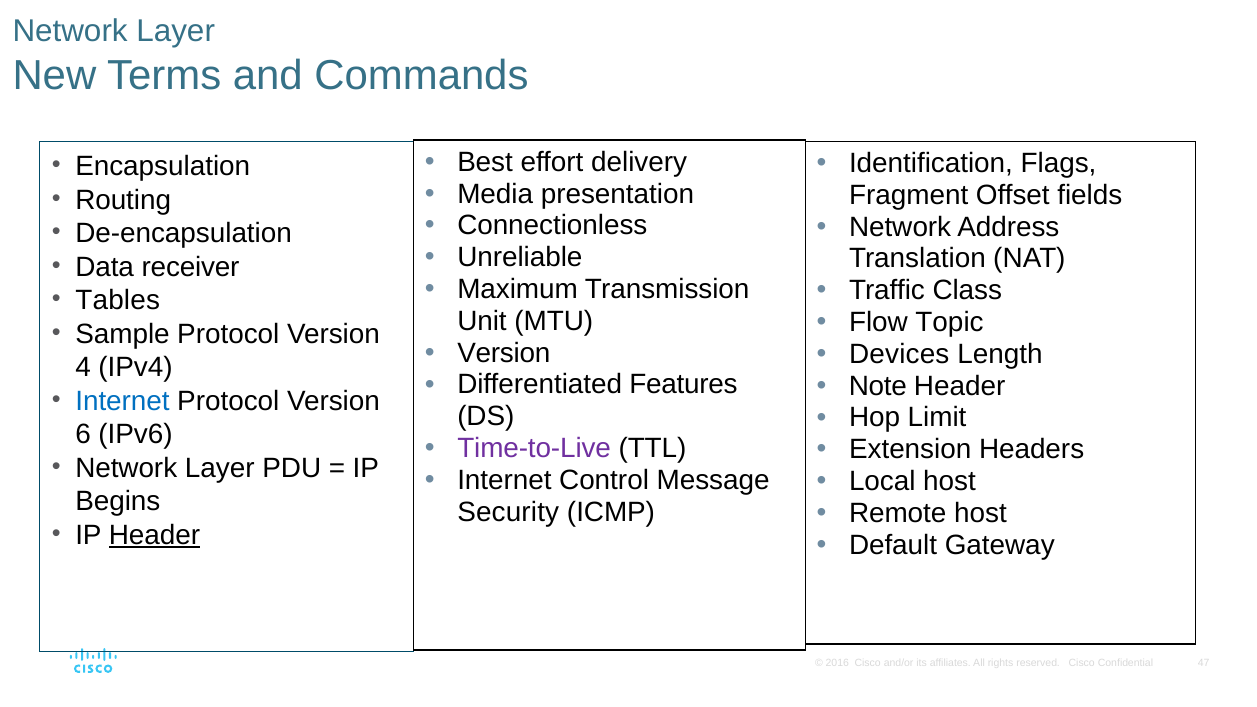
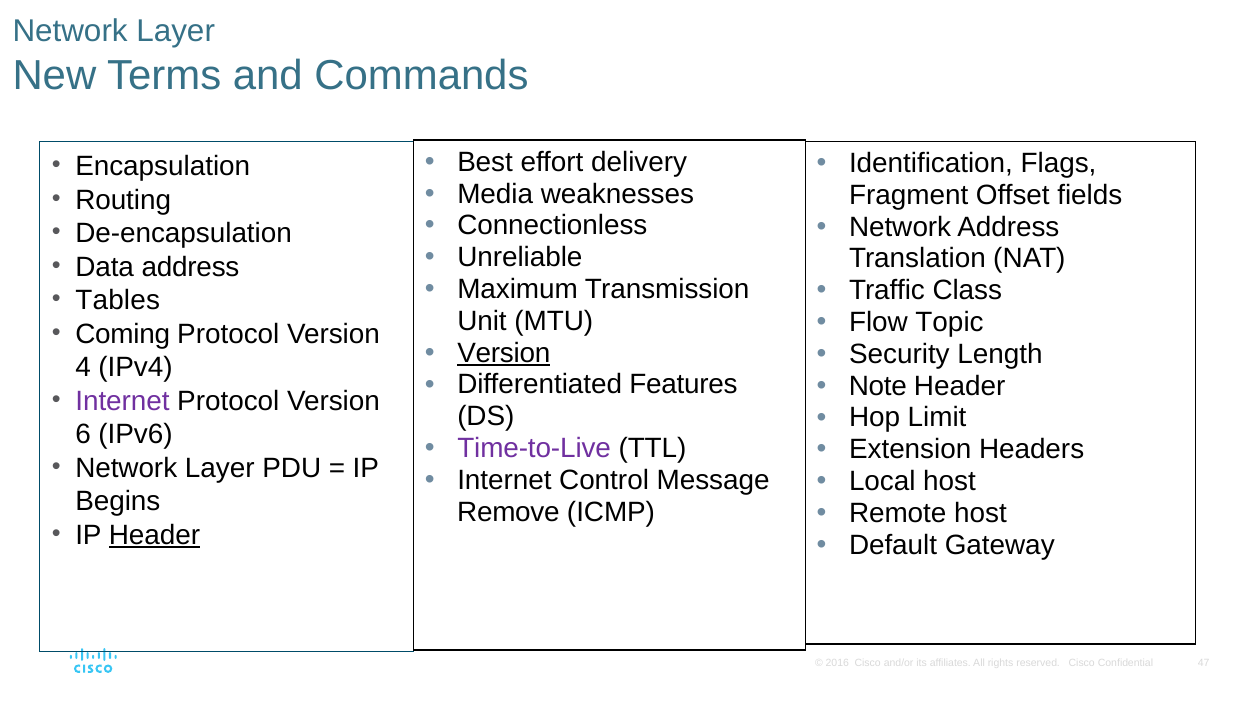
presentation: presentation -> weaknesses (617, 194)
Data receiver: receiver -> address (191, 267)
Sample: Sample -> Coming (123, 334)
Version underline: none -> present (504, 353)
Devices: Devices -> Security (899, 354)
Internet colour: blue -> purple (123, 401)
Security: Security -> Remove (508, 512)
